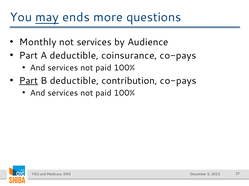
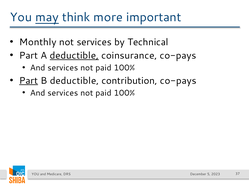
ends: ends -> think (76, 17)
questions: questions -> important (154, 17)
Audience: Audience -> Technical (148, 42)
deductible underline: none -> present (74, 56)
